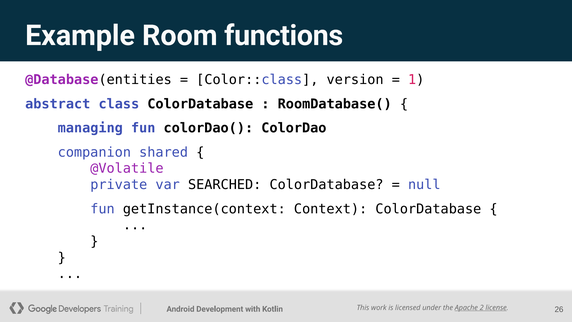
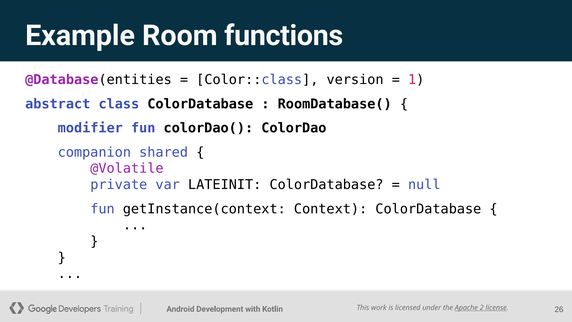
managing: managing -> modifier (90, 128)
SEARCHED: SEARCHED -> LATEINIT (225, 185)
